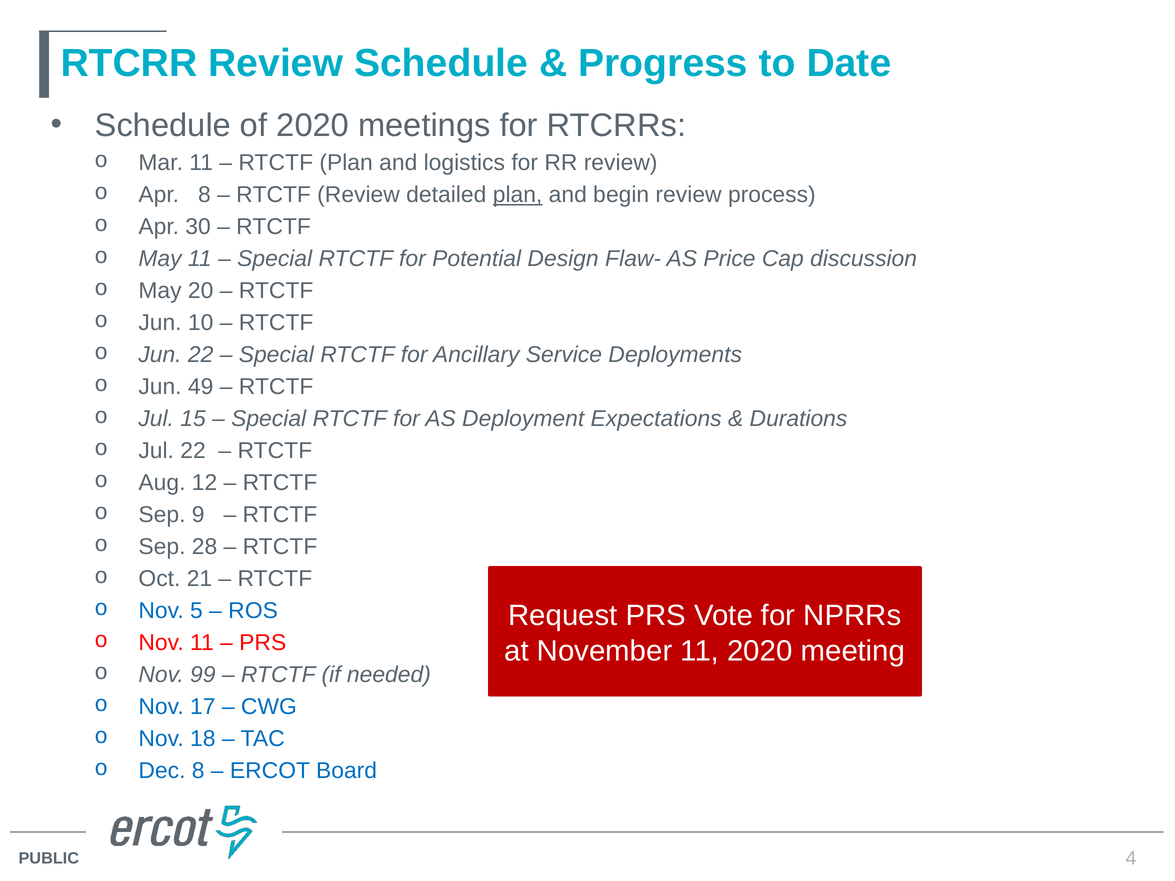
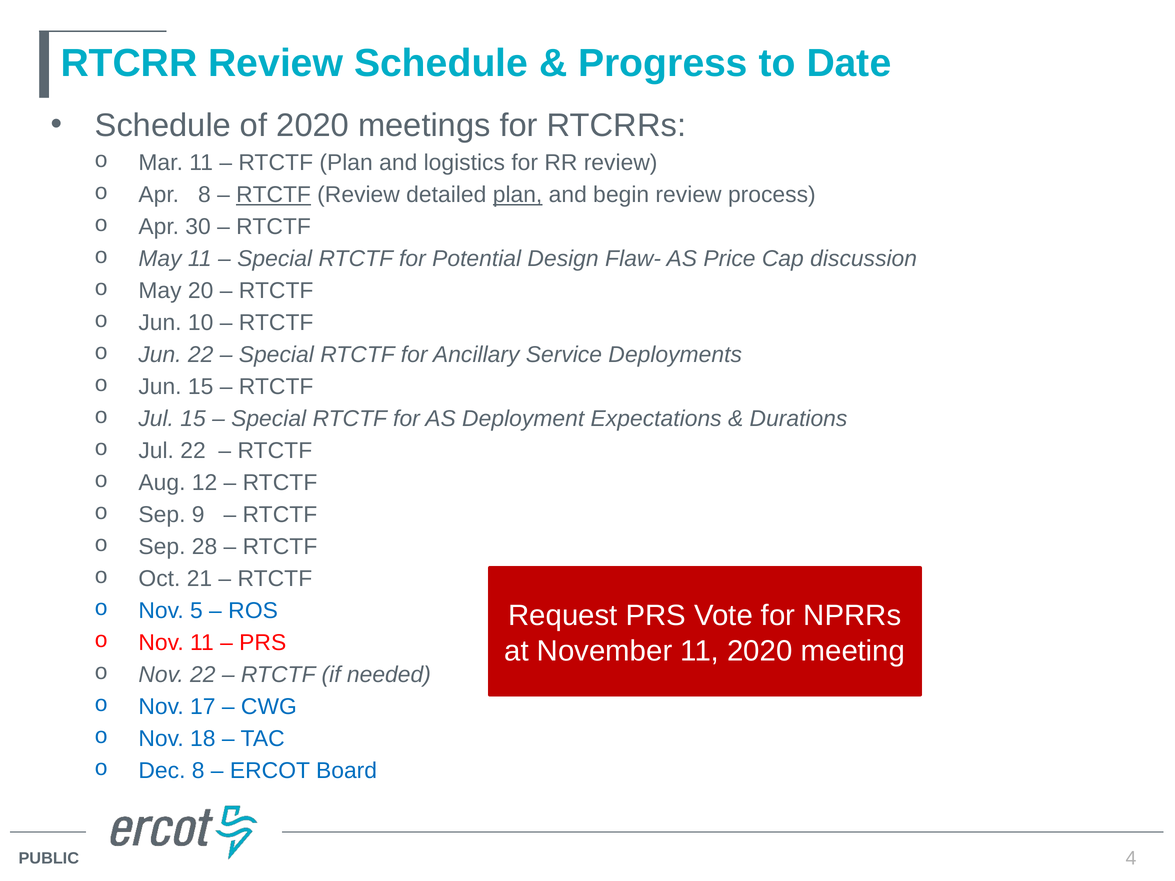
RTCTF underline: none -> present (274, 195)
Jun 49: 49 -> 15 (201, 387)
Nov 99: 99 -> 22 (203, 675)
